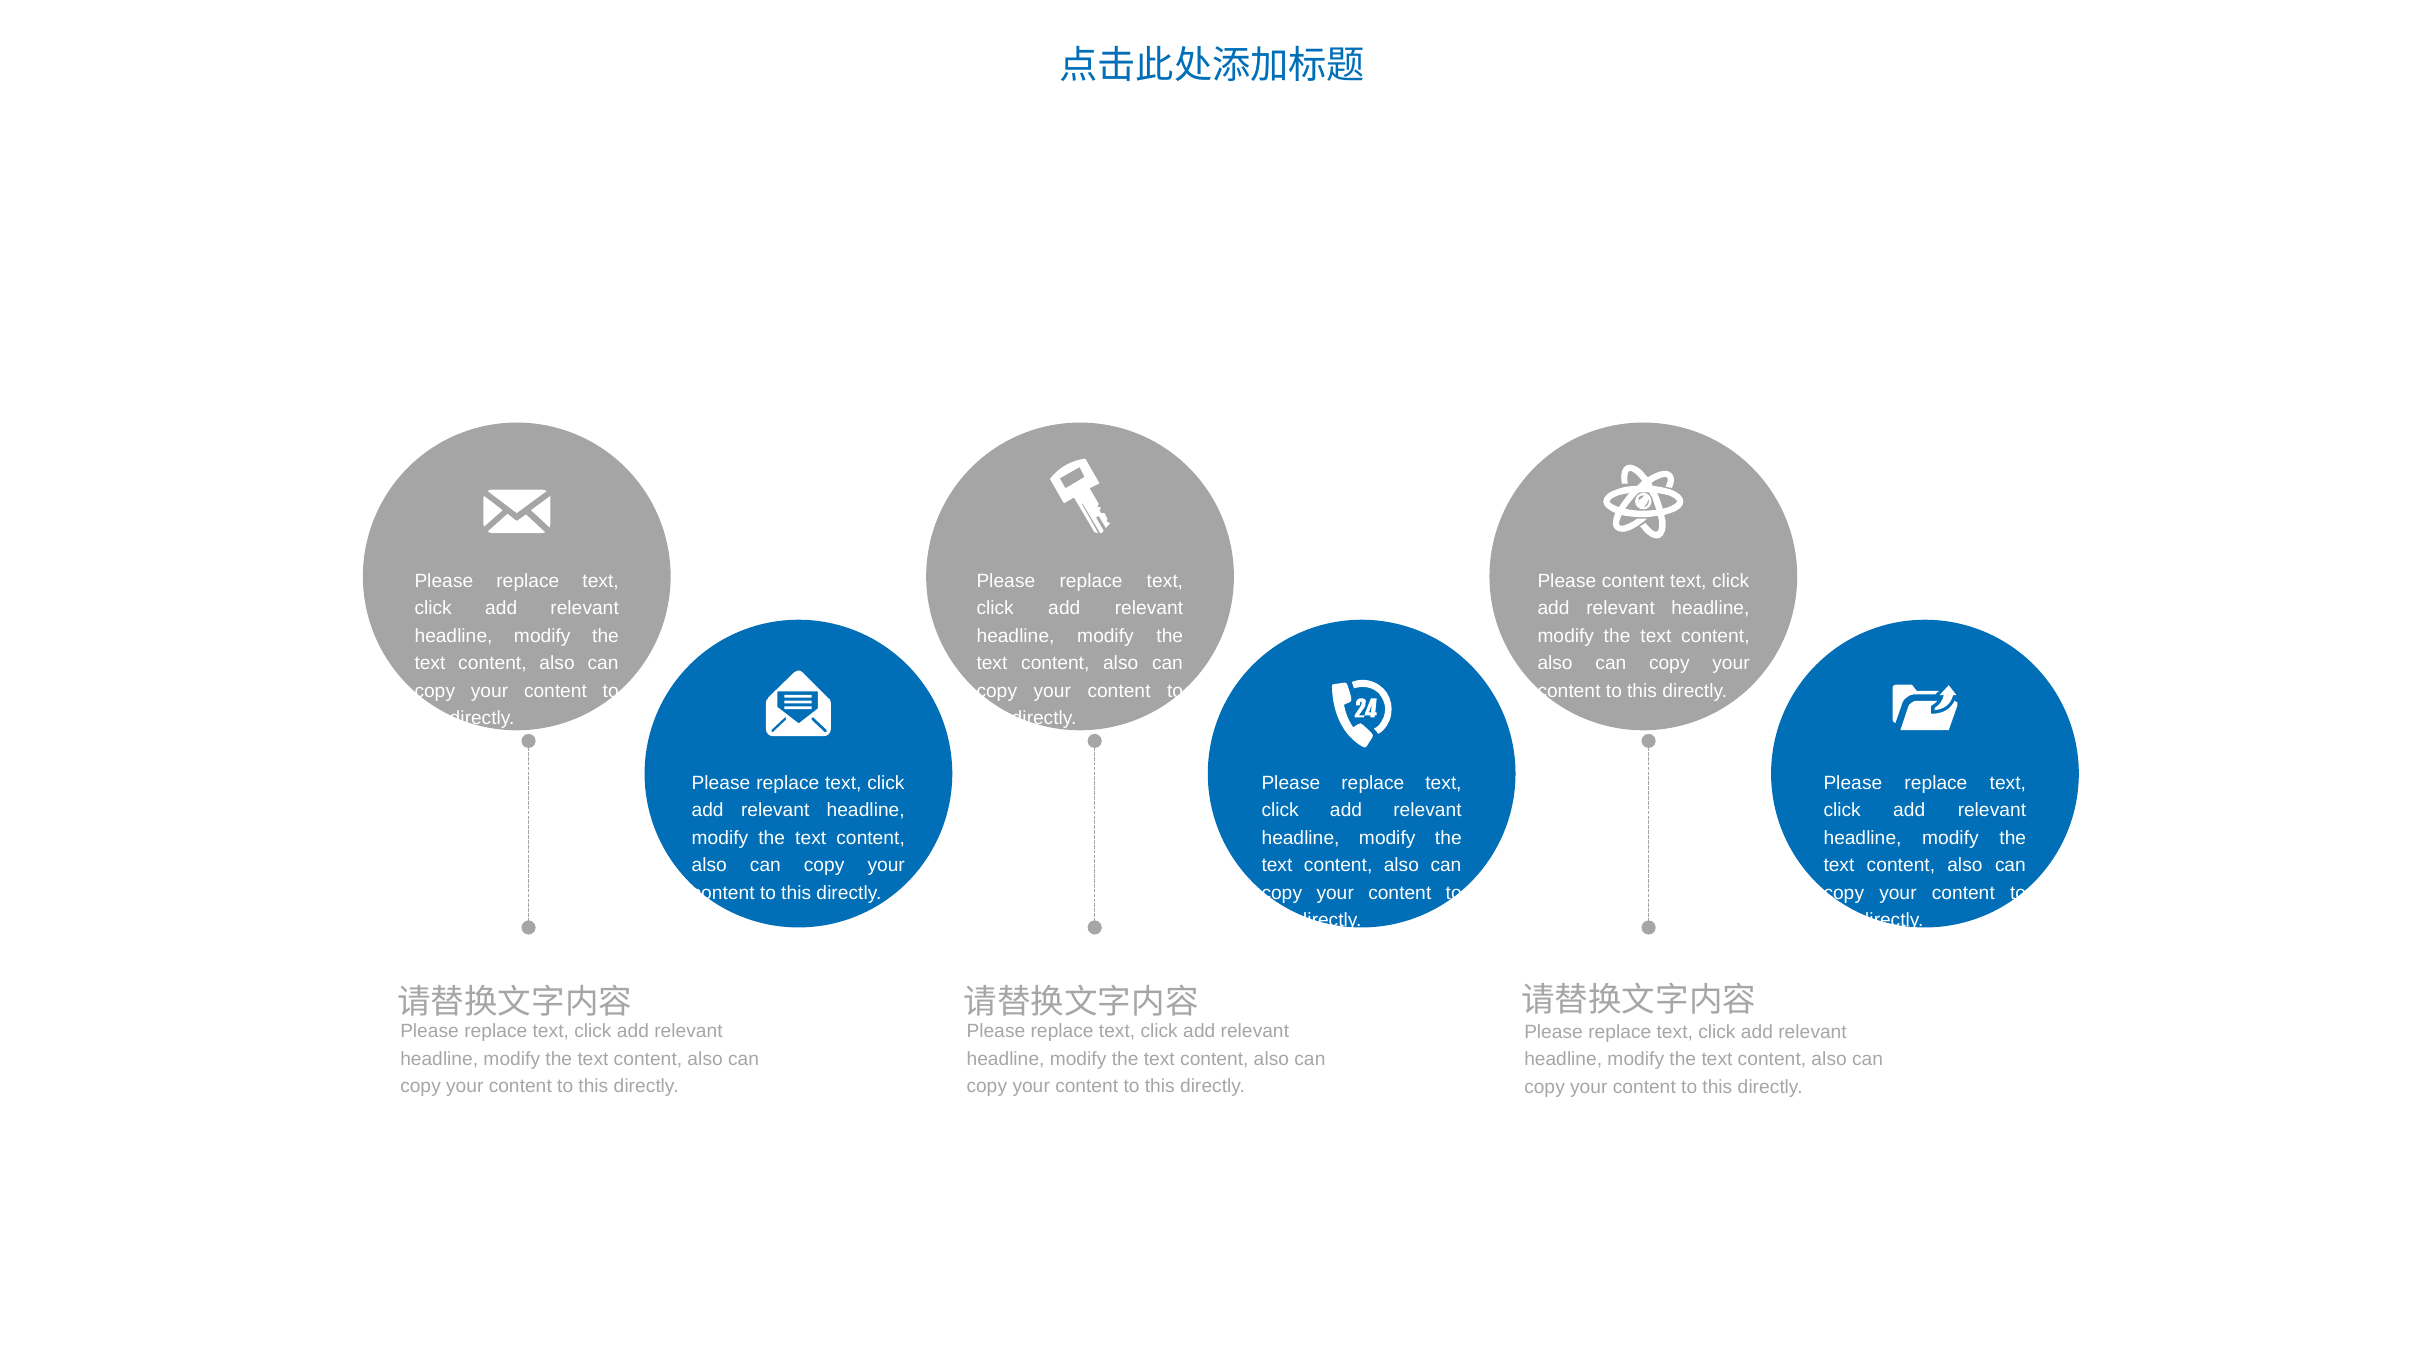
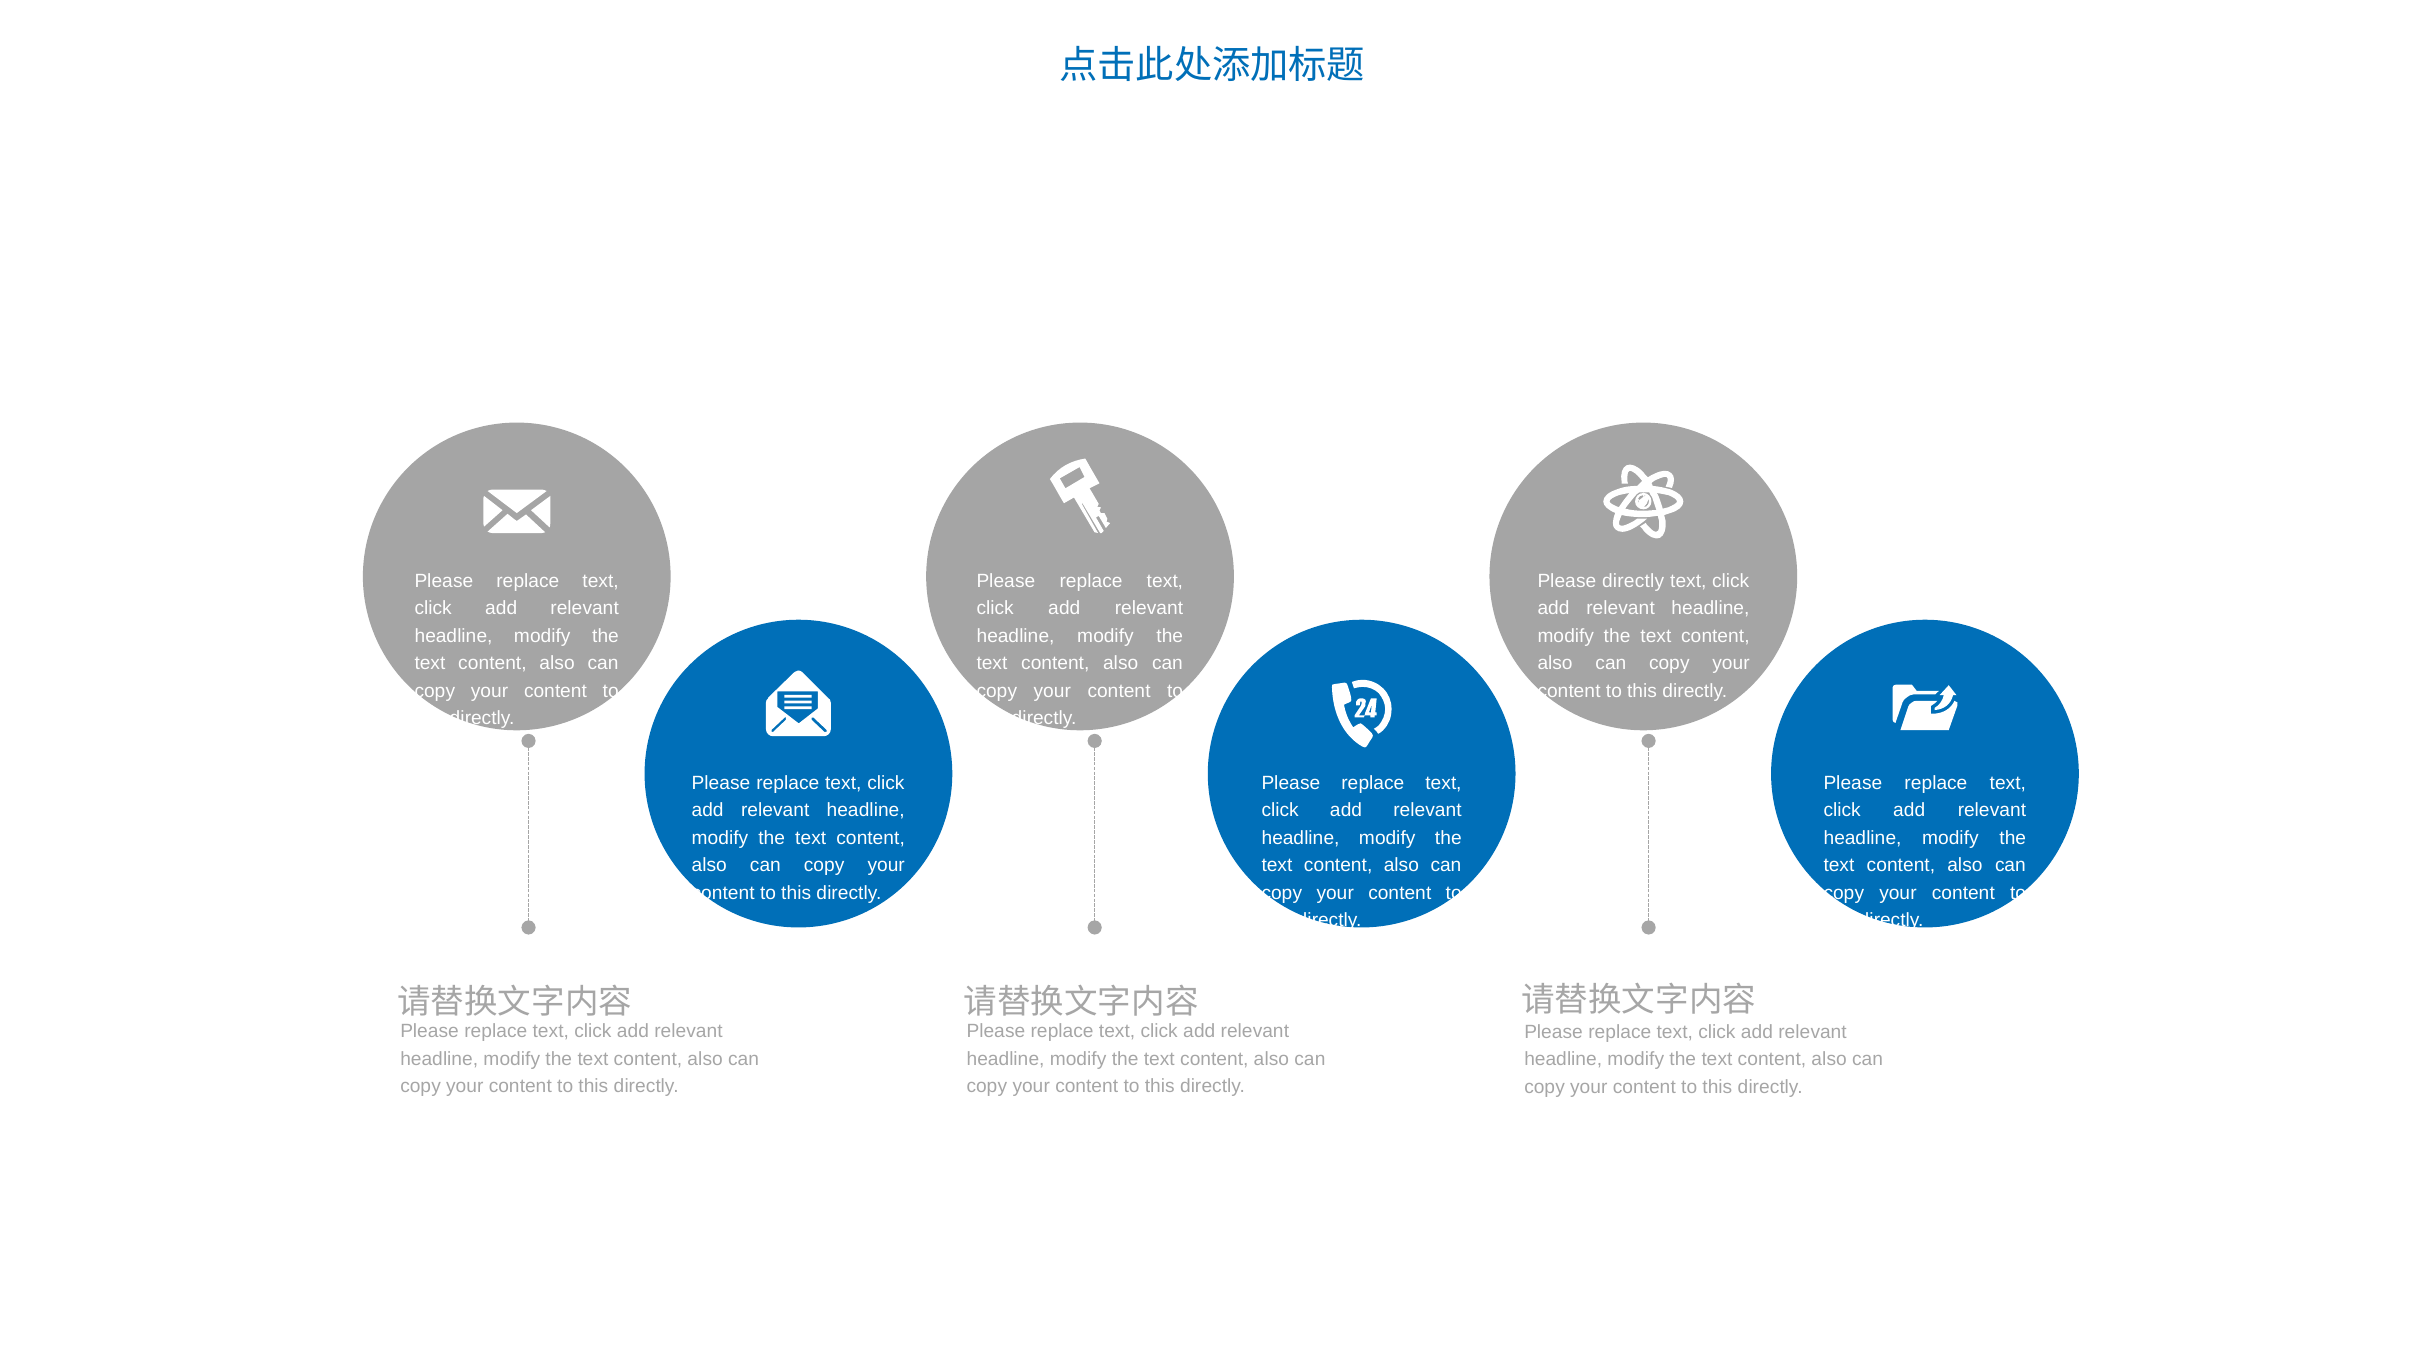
Please content: content -> directly (1633, 581)
